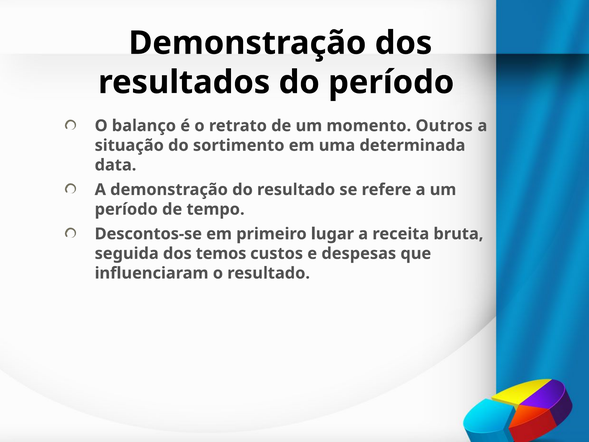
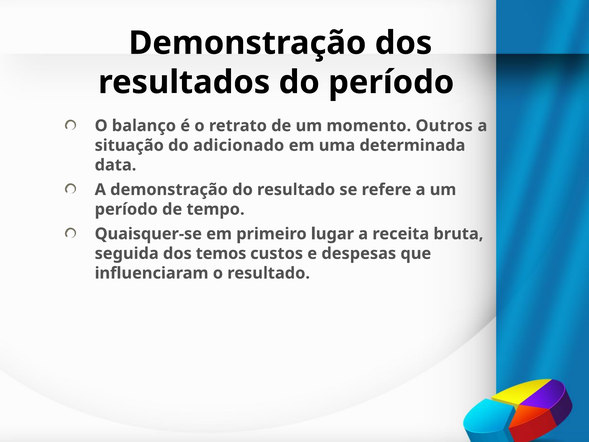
sortimento: sortimento -> adicionado (239, 145)
Descontos-se: Descontos-se -> Quaisquer-se (148, 234)
